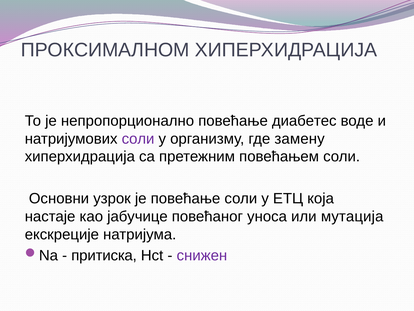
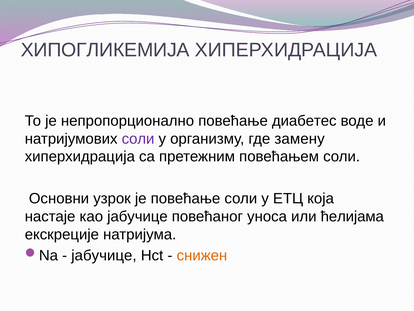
ПРОКСИМАЛНОМ: ПРОКСИМАЛНОМ -> ХИПОГЛИКЕМИЈА (105, 50)
мутација: мутација -> ћелијама (352, 216)
притиска: притиска -> јабучице (104, 255)
снижен colour: purple -> orange (202, 255)
